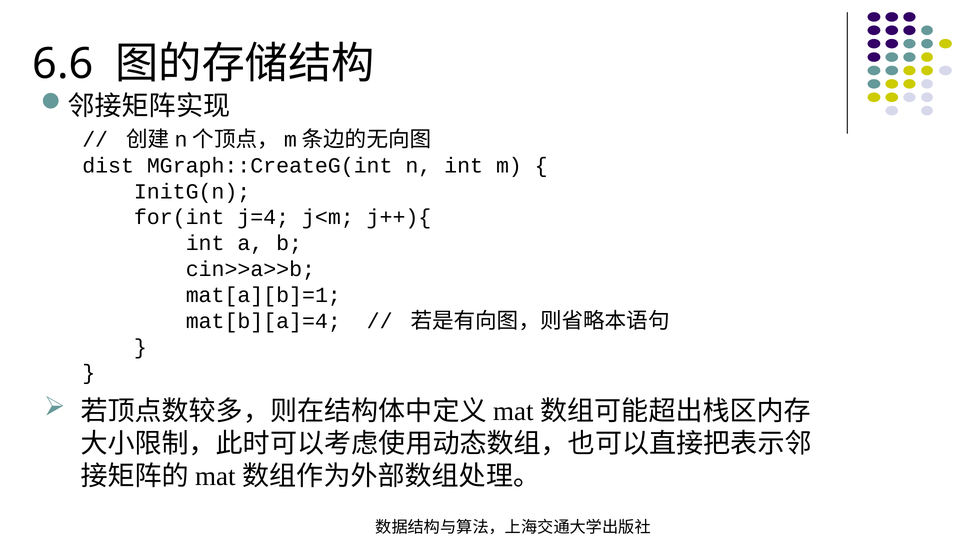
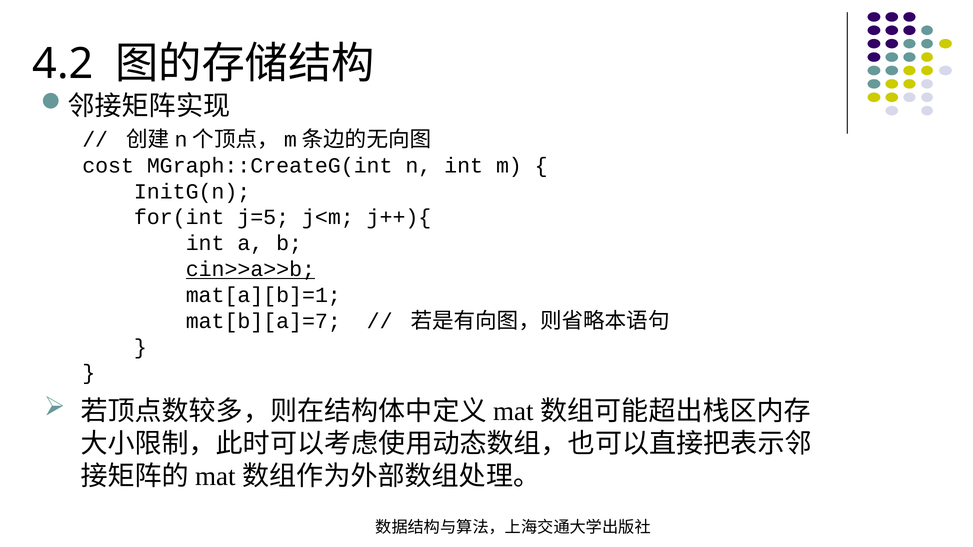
6.6: 6.6 -> 4.2 (63, 64)
dist: dist -> cost (108, 166)
j=4: j=4 -> j=5 (263, 217)
cin>>a>>b underline: none -> present (250, 269)
mat[b][a]=4: mat[b][a]=4 -> mat[b][a]=7 (263, 321)
